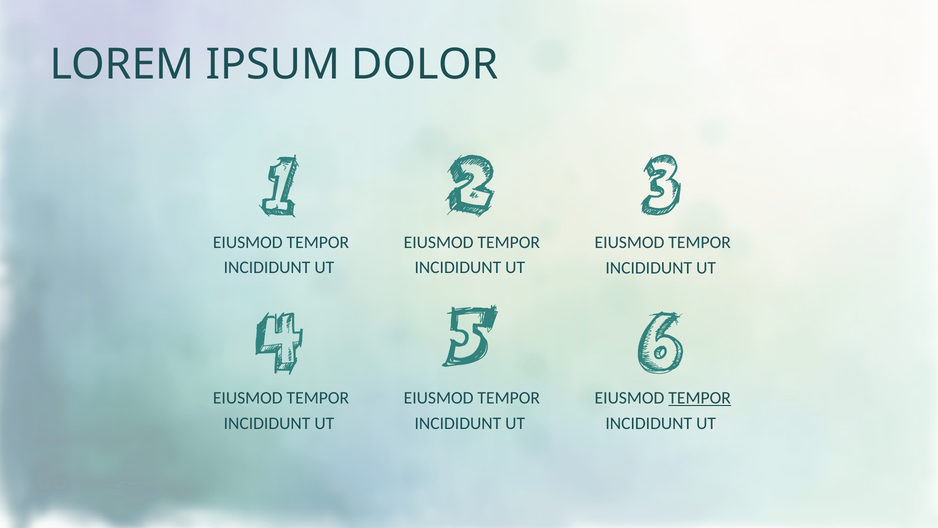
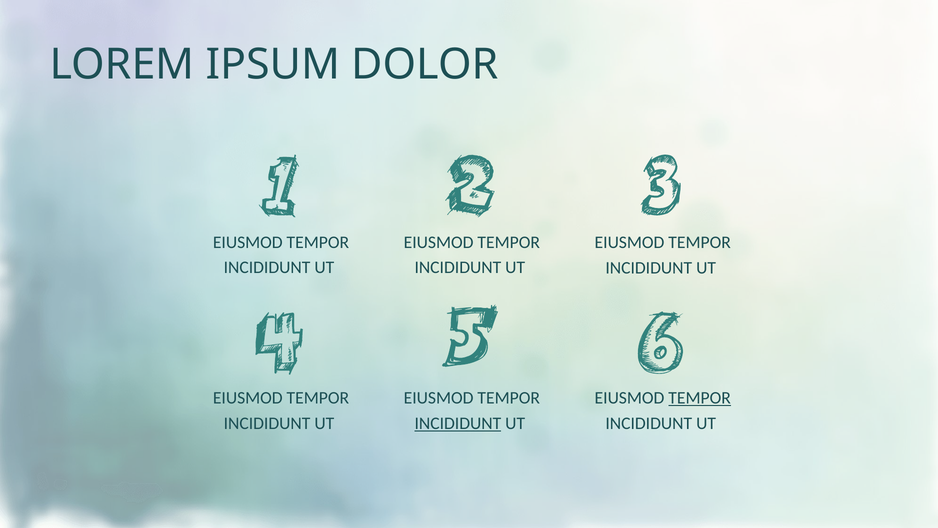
INCIDIDUNT underline: none -> present (458, 423)
